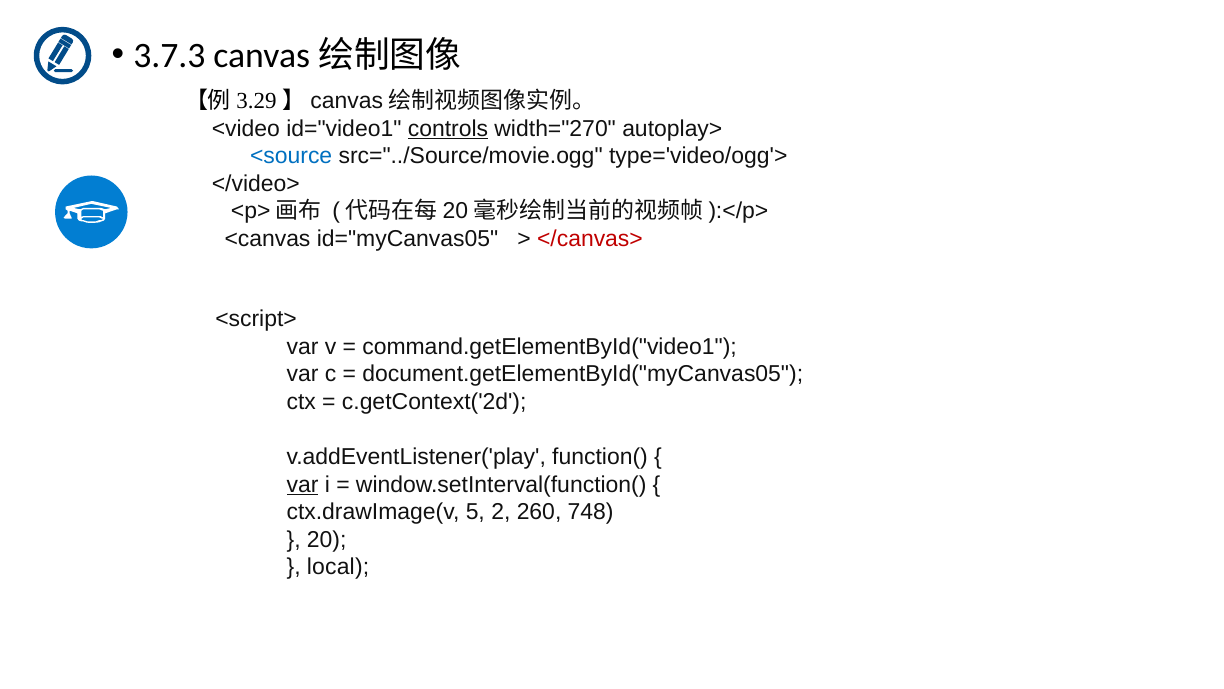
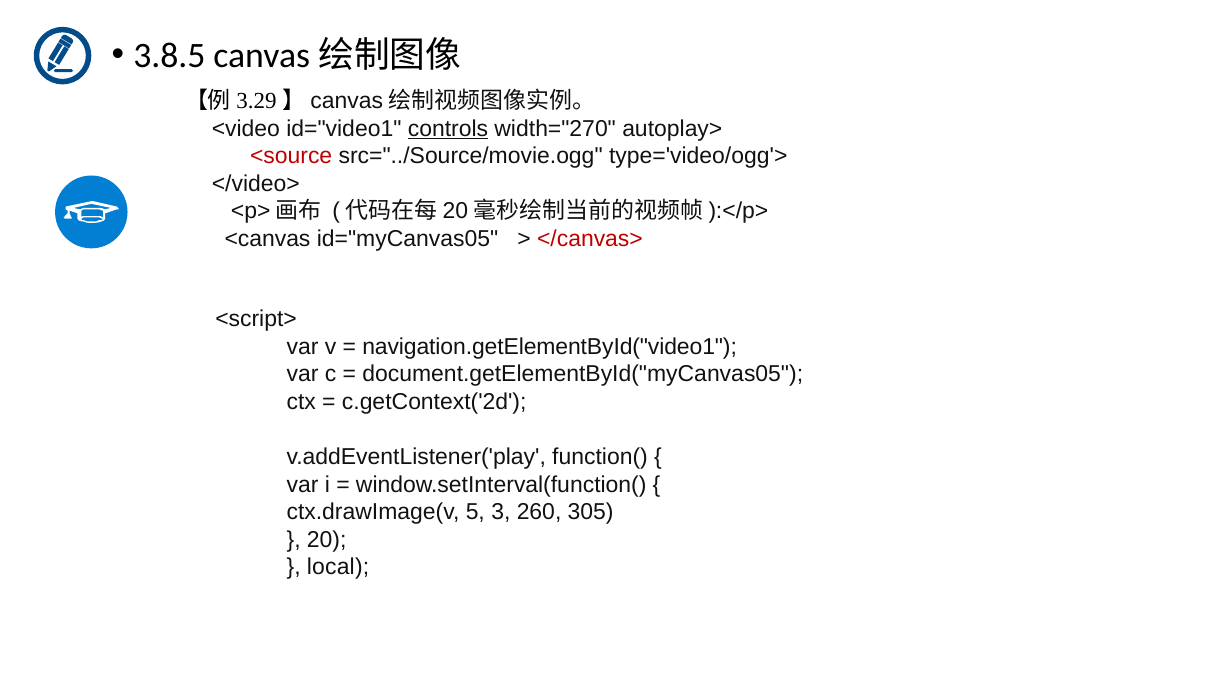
3.7.3: 3.7.3 -> 3.8.5 (169, 55)
<source colour: blue -> red (291, 156)
command.getElementById("video1: command.getElementById("video1 -> navigation.getElementById("video1 (550, 346)
var underline: present -> none (303, 484)
2: 2 -> 3 (501, 512)
748: 748 -> 305 (591, 512)
